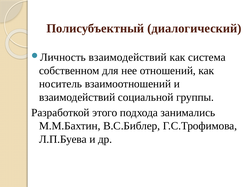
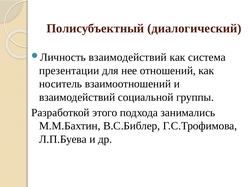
собственном: собственном -> презентации (69, 71)
